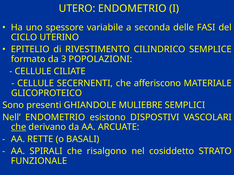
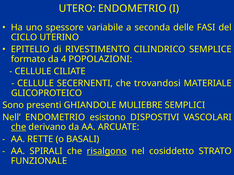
3: 3 -> 4 (64, 59)
afferiscono: afferiscono -> trovandosi (157, 83)
risalgono underline: none -> present (107, 152)
